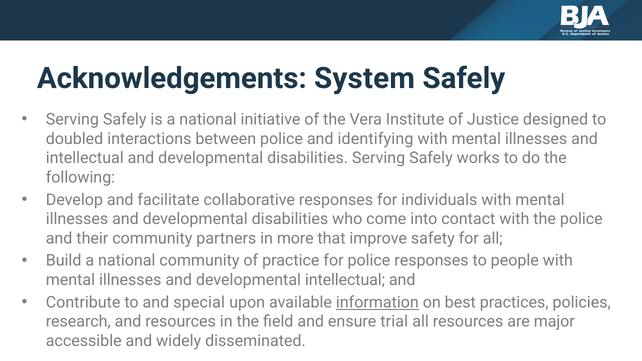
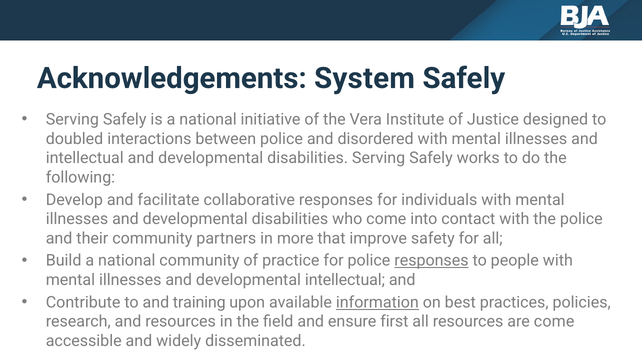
identifying: identifying -> disordered (376, 139)
responses underline: none -> present (431, 261)
special: special -> training (199, 302)
trial: trial -> first (394, 322)
are major: major -> come (554, 322)
